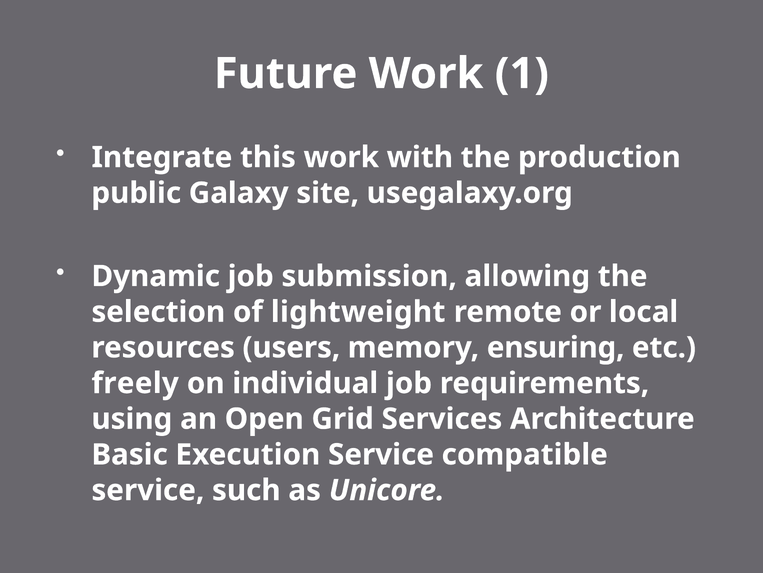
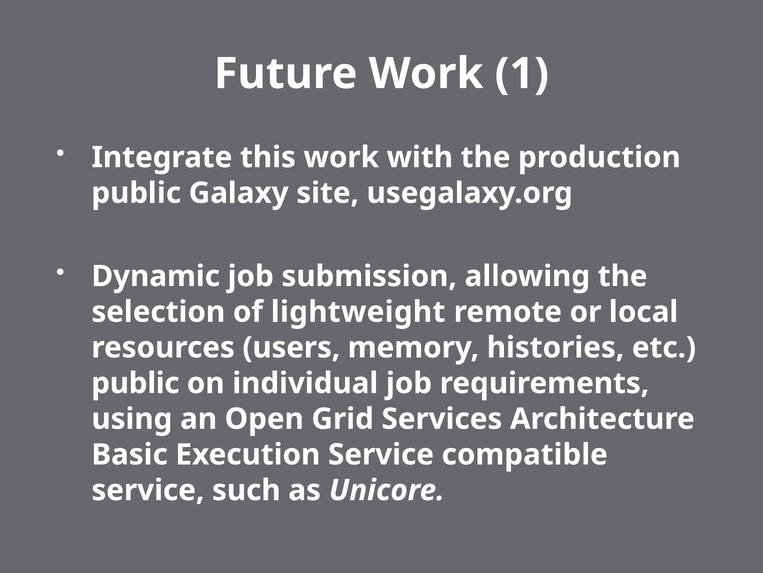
ensuring: ensuring -> histories (556, 347)
freely: freely -> public (135, 383)
